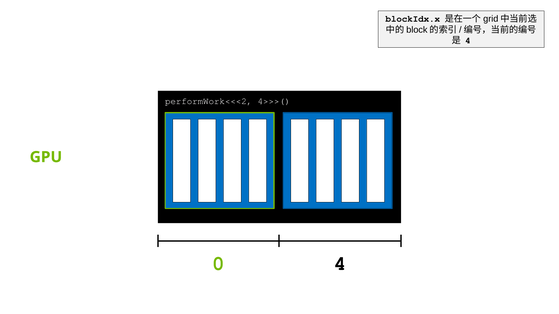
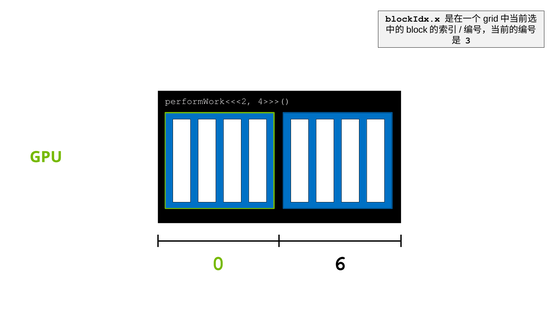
4: 4 -> 3 (468, 41)
0 4: 4 -> 6 (340, 264)
